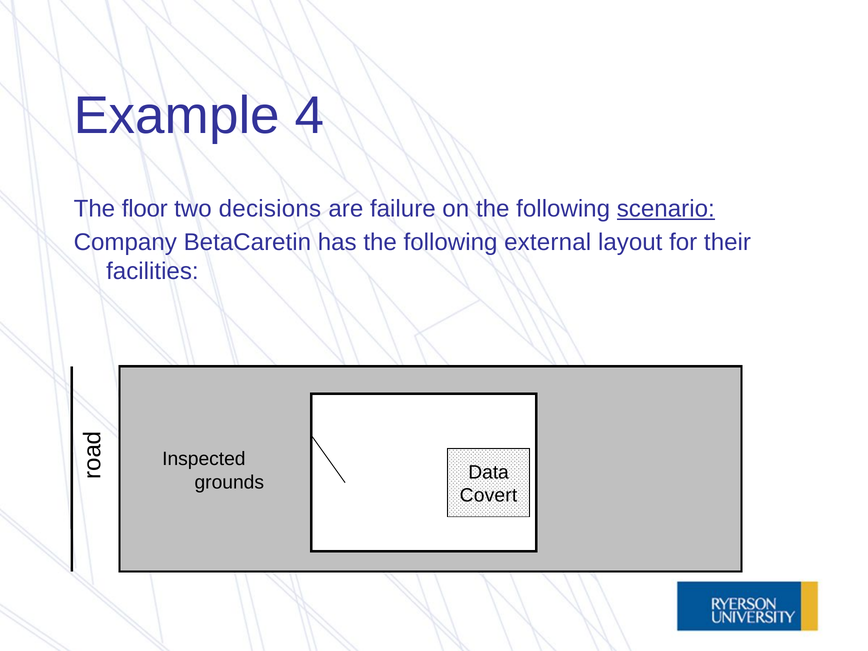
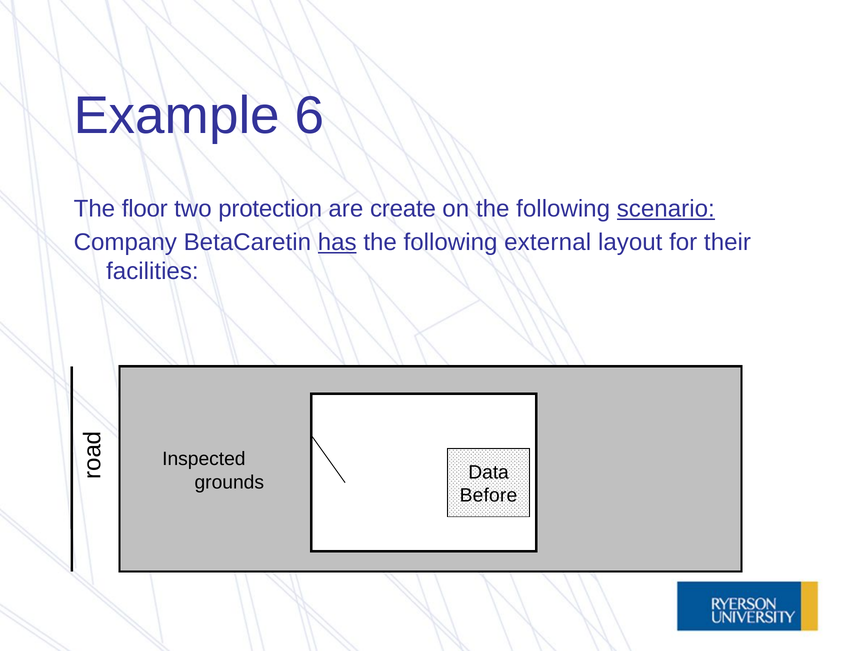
4: 4 -> 6 (309, 116)
decisions: decisions -> protection (270, 209)
failure: failure -> create (403, 209)
has underline: none -> present (337, 242)
Covert: Covert -> Before (488, 496)
